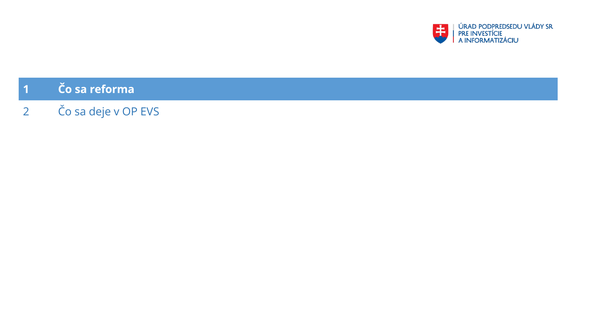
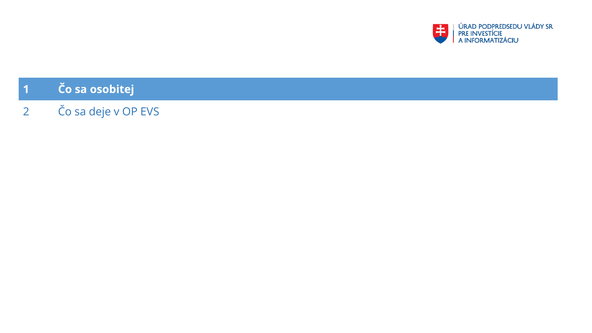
reforma: reforma -> osobitej (112, 89)
